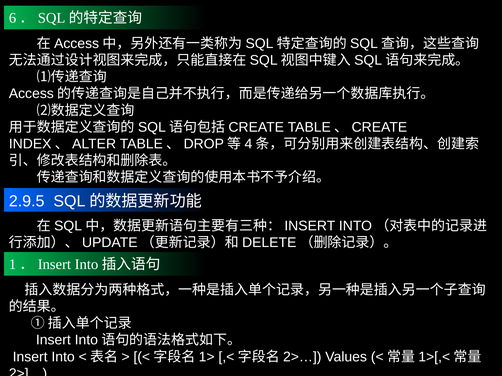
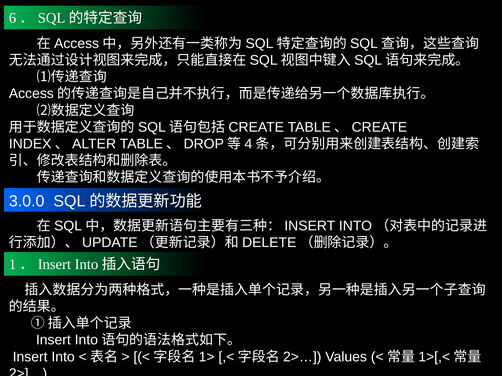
2.9.5: 2.9.5 -> 3.0.0 (27, 201)
